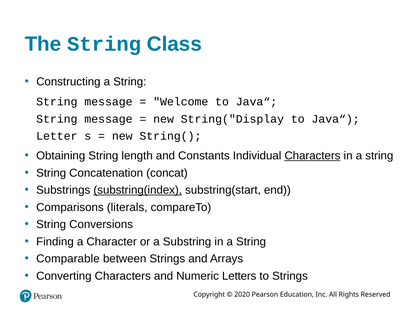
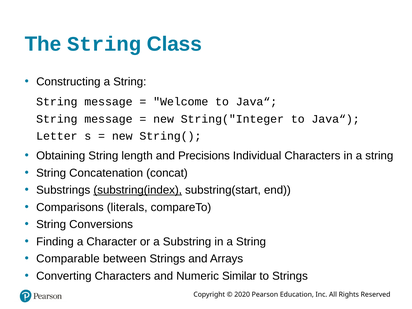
String("Display: String("Display -> String("Integer (232, 119)
Constants: Constants -> Precisions (204, 156)
Characters underline: present -> none (312, 156)
Letters: Letters -> Similar (239, 276)
